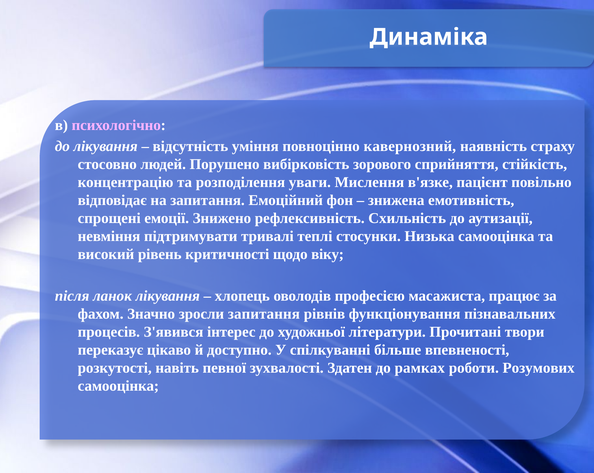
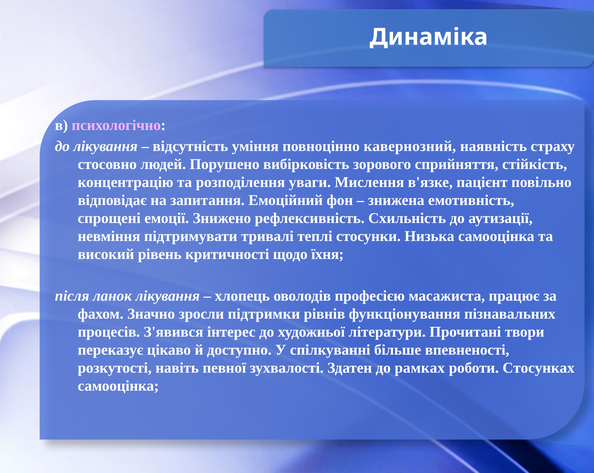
віку: віку -> їхня (328, 254)
зросли запитання: запитання -> підтримки (264, 314)
Розумових: Розумових -> Стосунках (539, 367)
